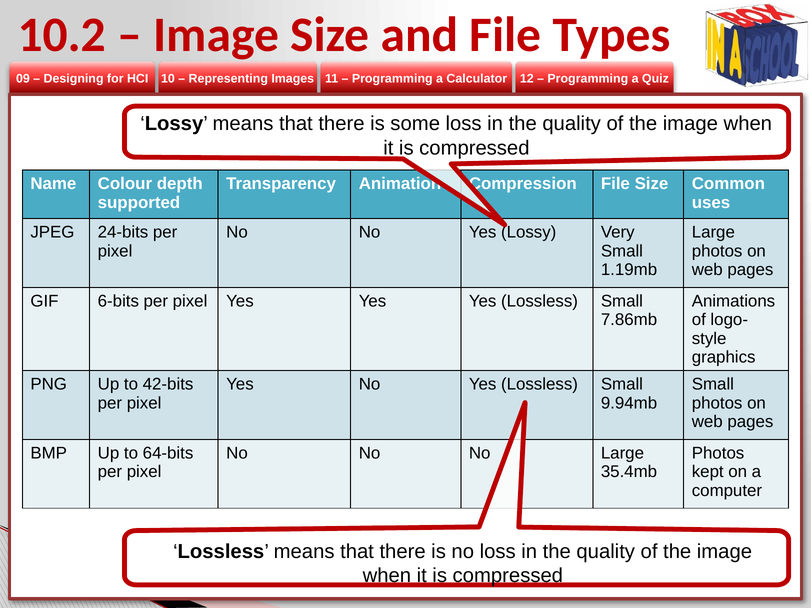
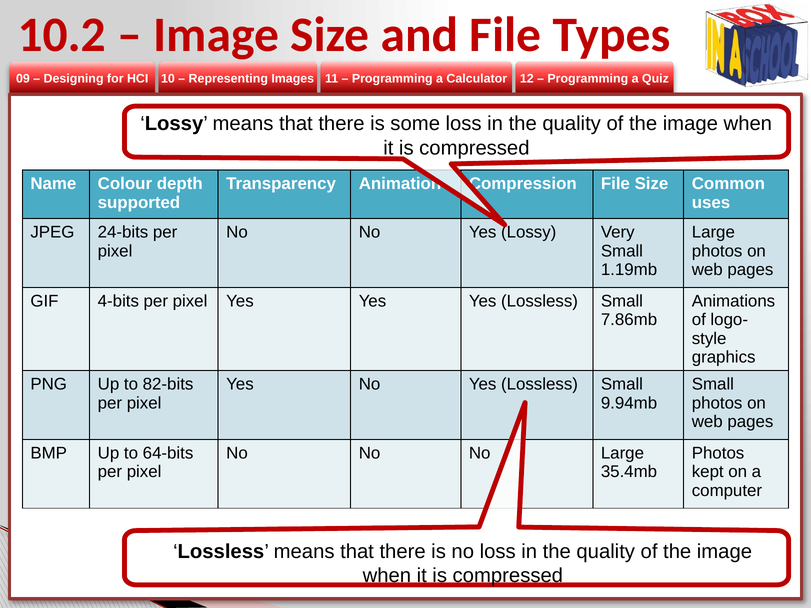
6-bits: 6-bits -> 4-bits (118, 301)
42-bits: 42-bits -> 82-bits (168, 384)
